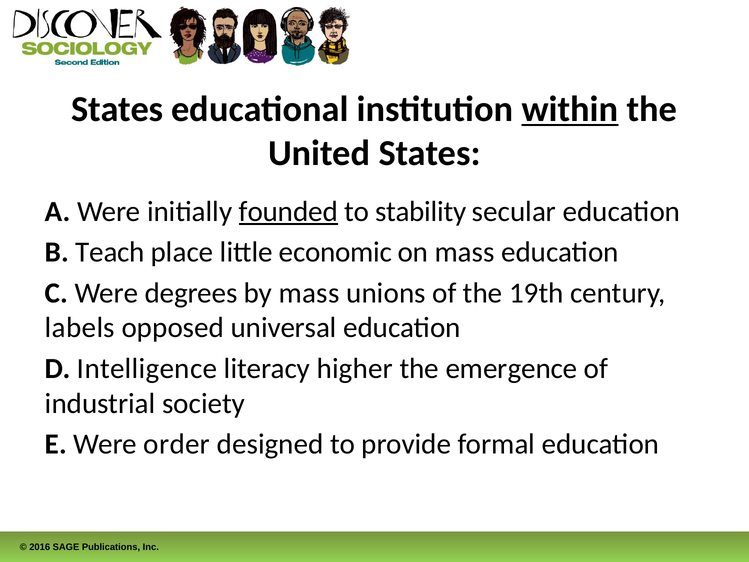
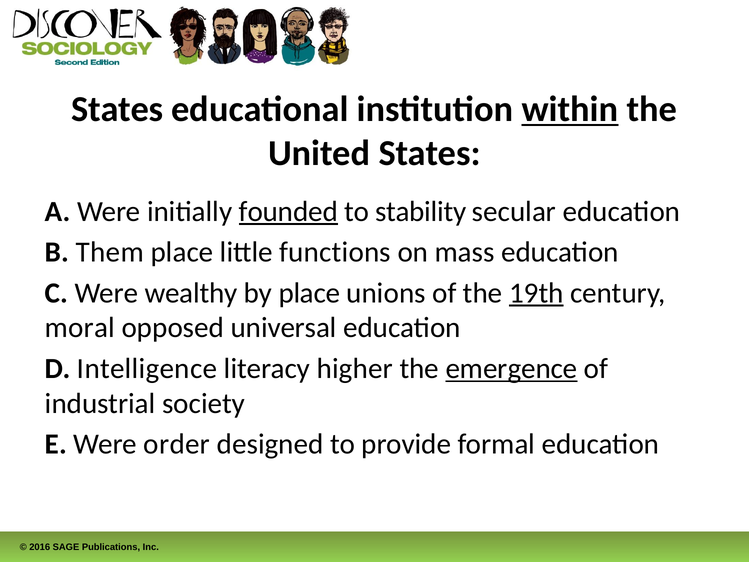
Teach: Teach -> Them (110, 252)
economic: economic -> functions (335, 252)
degrees: degrees -> wealthy (191, 293)
by mass: mass -> place (309, 293)
19th underline: none -> present (536, 293)
labels: labels -> moral (80, 328)
emergence underline: none -> present (511, 368)
